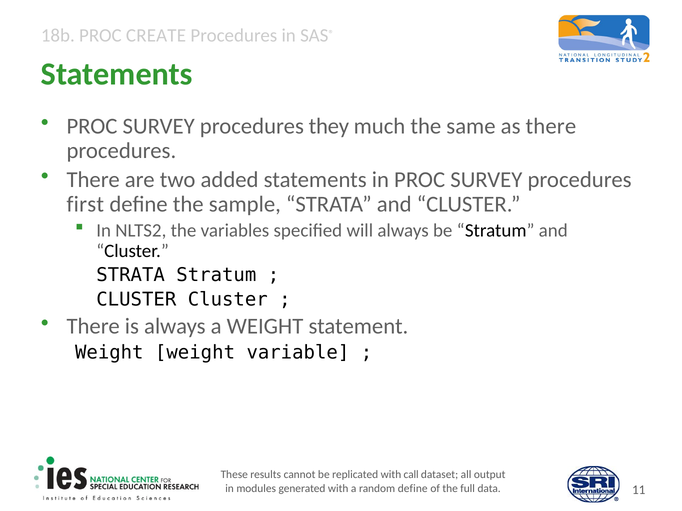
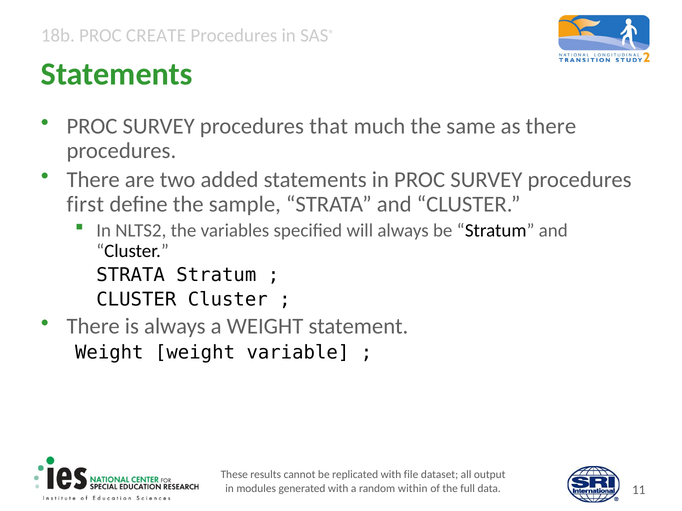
they: they -> that (329, 126)
call: call -> file (411, 475)
random define: define -> within (413, 489)
